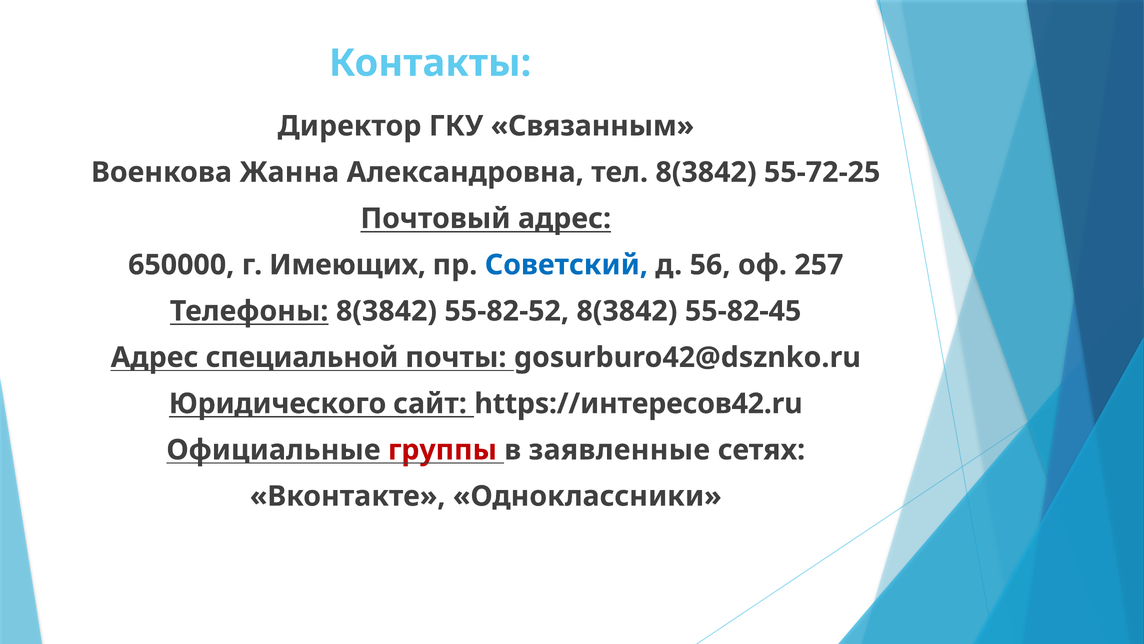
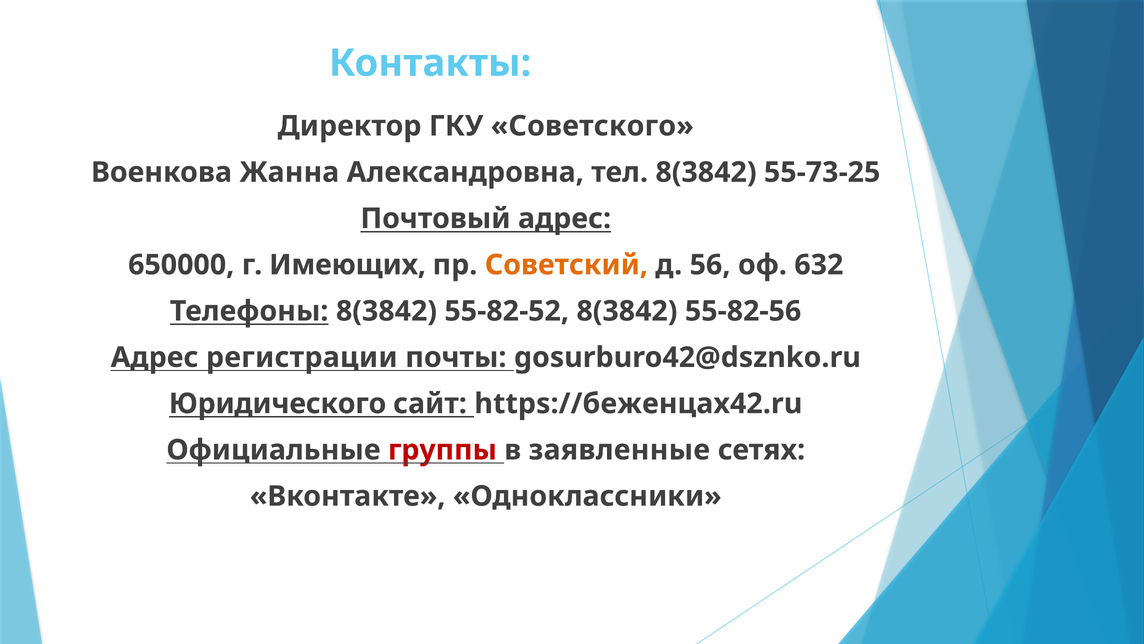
Связанным: Связанным -> Советского (592, 126)
55-72-25: 55-72-25 -> 55-73-25 (822, 172)
Советский colour: blue -> orange (566, 265)
257: 257 -> 632 (819, 265)
55-82-45: 55-82-45 -> 55-82-56 (743, 311)
специальной: специальной -> регистрации (302, 357)
https://интересов42.ru: https://интересов42.ru -> https://беженцах42.ru (638, 403)
